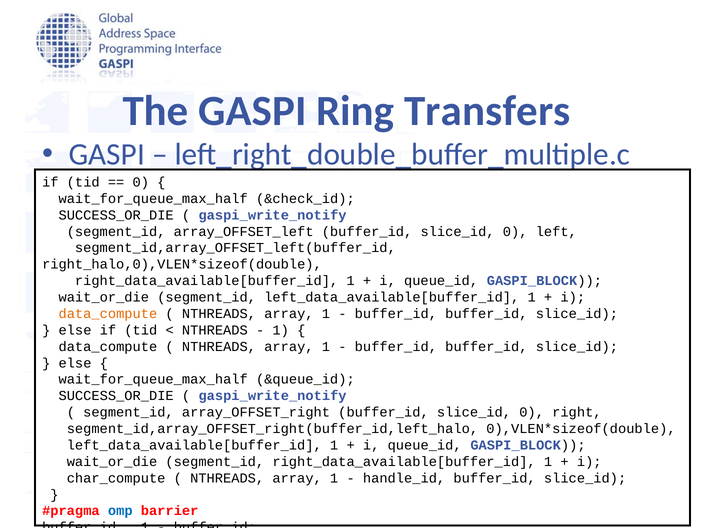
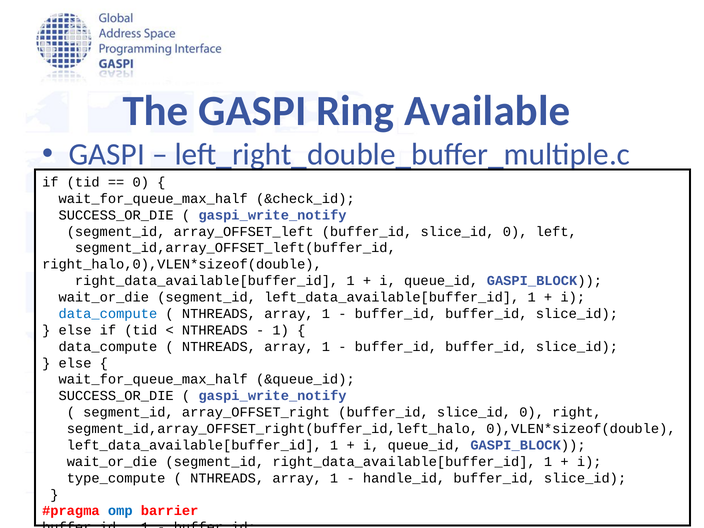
Transfers: Transfers -> Available (487, 111)
data_compute colour: orange -> blue (108, 314)
char_compute: char_compute -> type_compute (116, 478)
